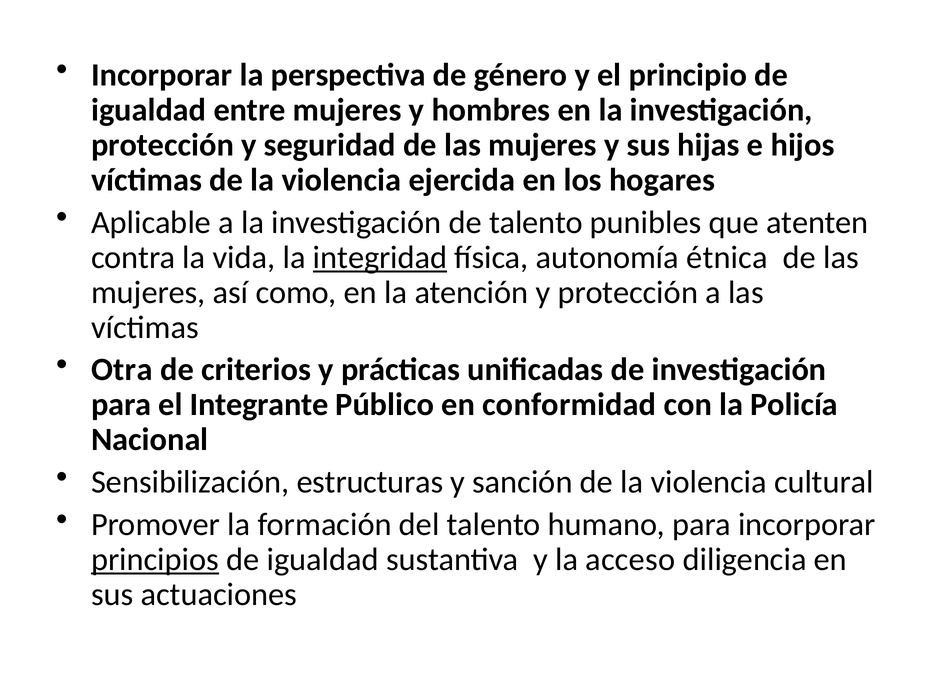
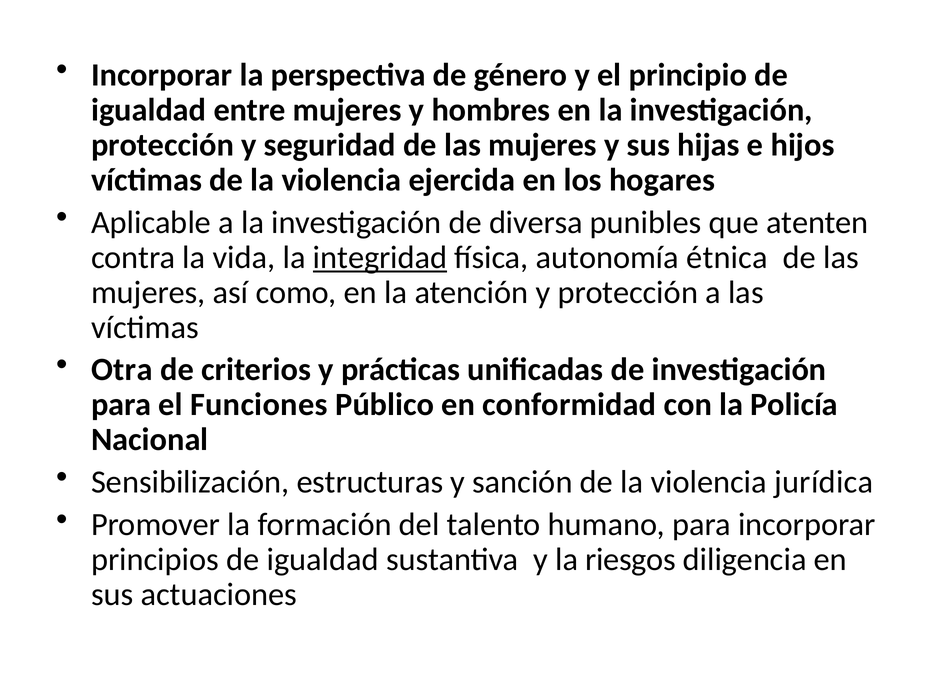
de talento: talento -> diversa (536, 223)
Integrante: Integrante -> Funciones (259, 405)
cultural: cultural -> jurídica (824, 483)
principios underline: present -> none (155, 560)
acceso: acceso -> riesgos (630, 560)
